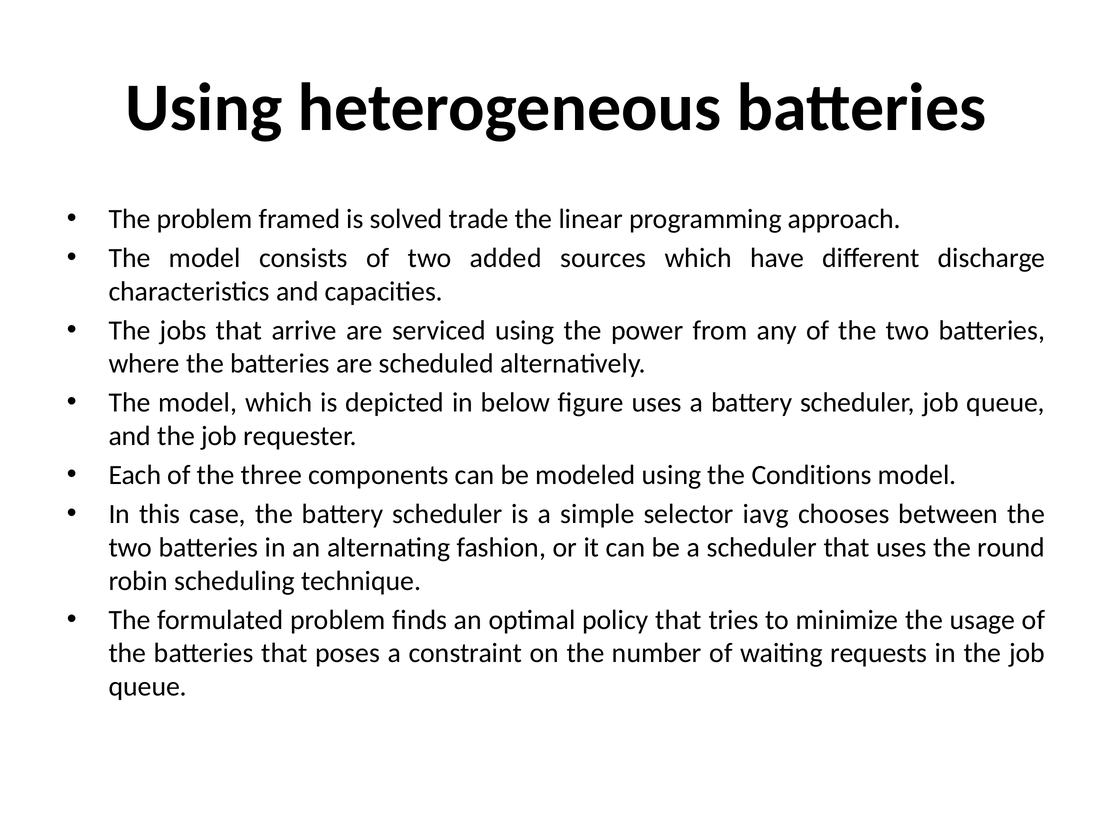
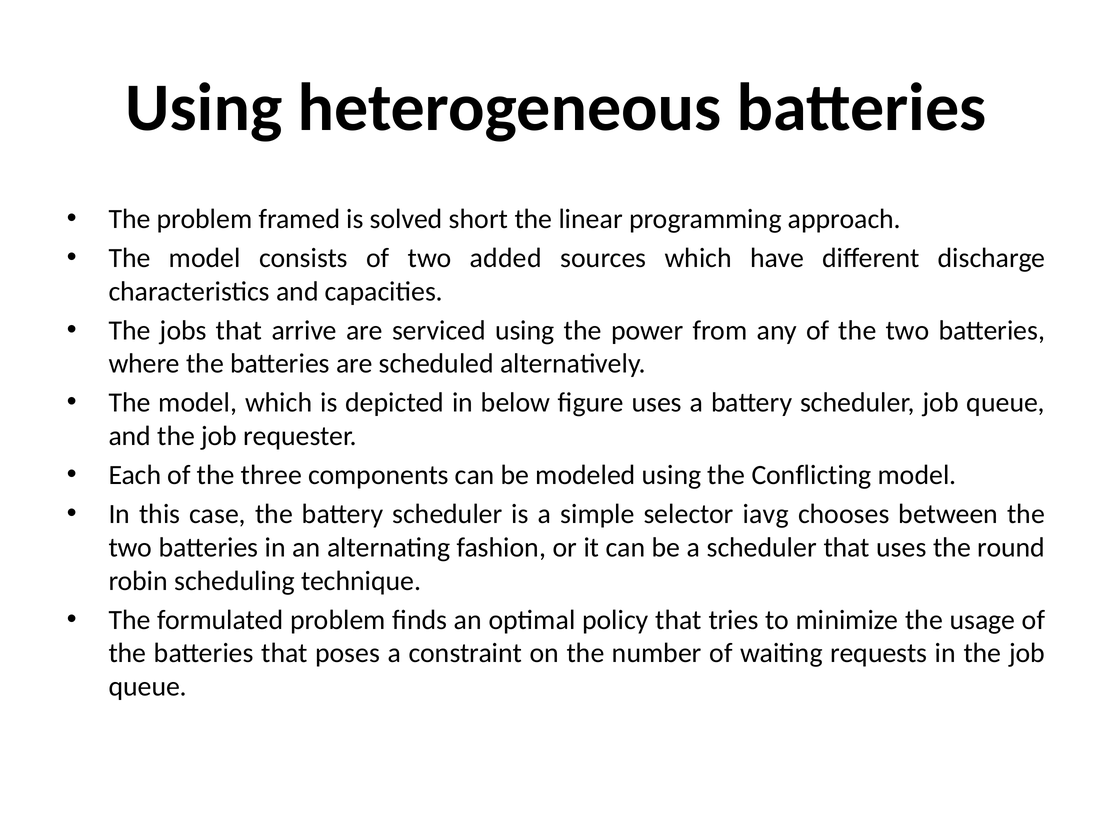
trade: trade -> short (478, 219)
Conditions: Conditions -> Conflicting (812, 475)
